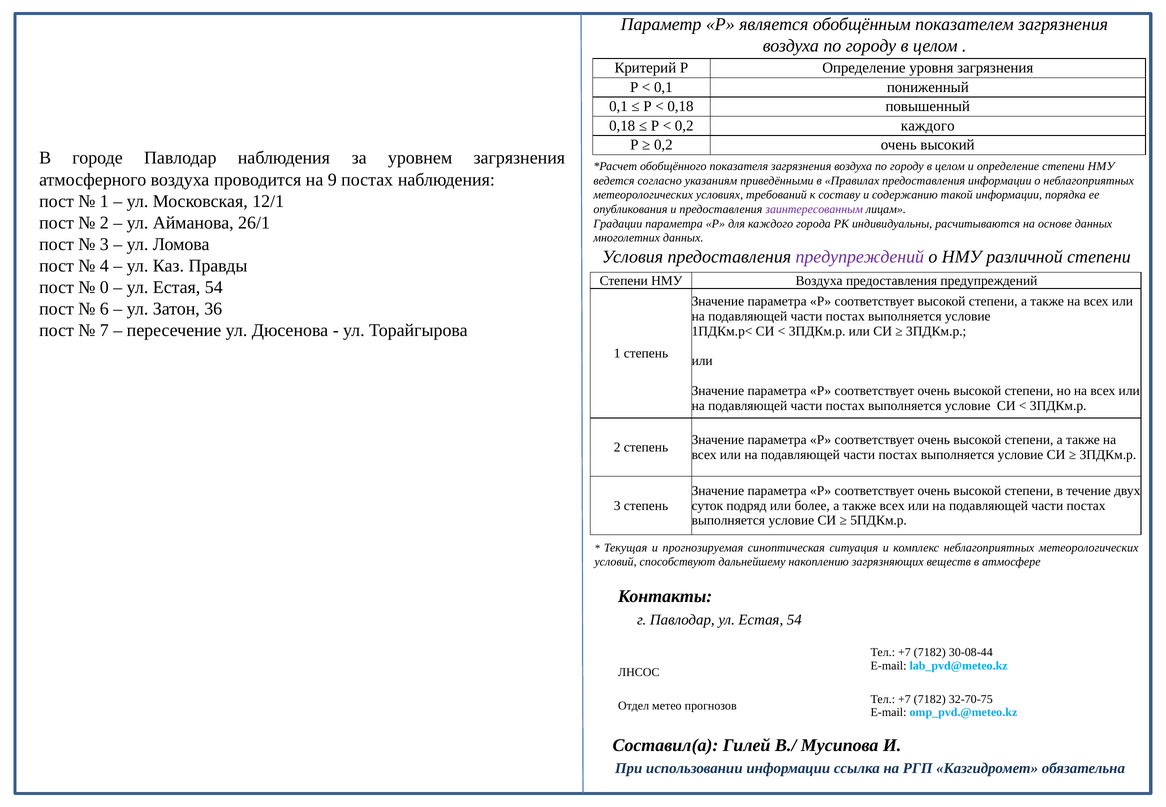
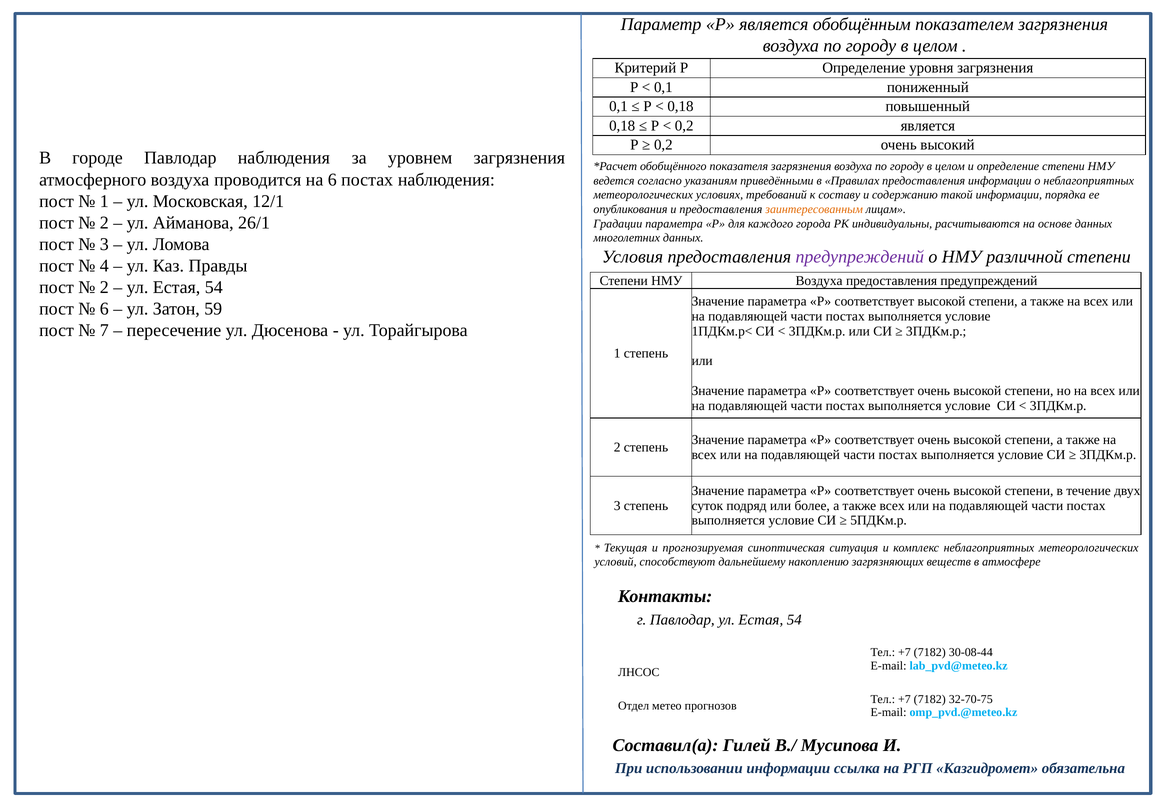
0,2 каждого: каждого -> является (928, 126)
на 9: 9 -> 6 (332, 180)
заинтересованным colour: purple -> orange (814, 209)
0: 0 -> 2 (104, 287)
36: 36 -> 59 (213, 309)
